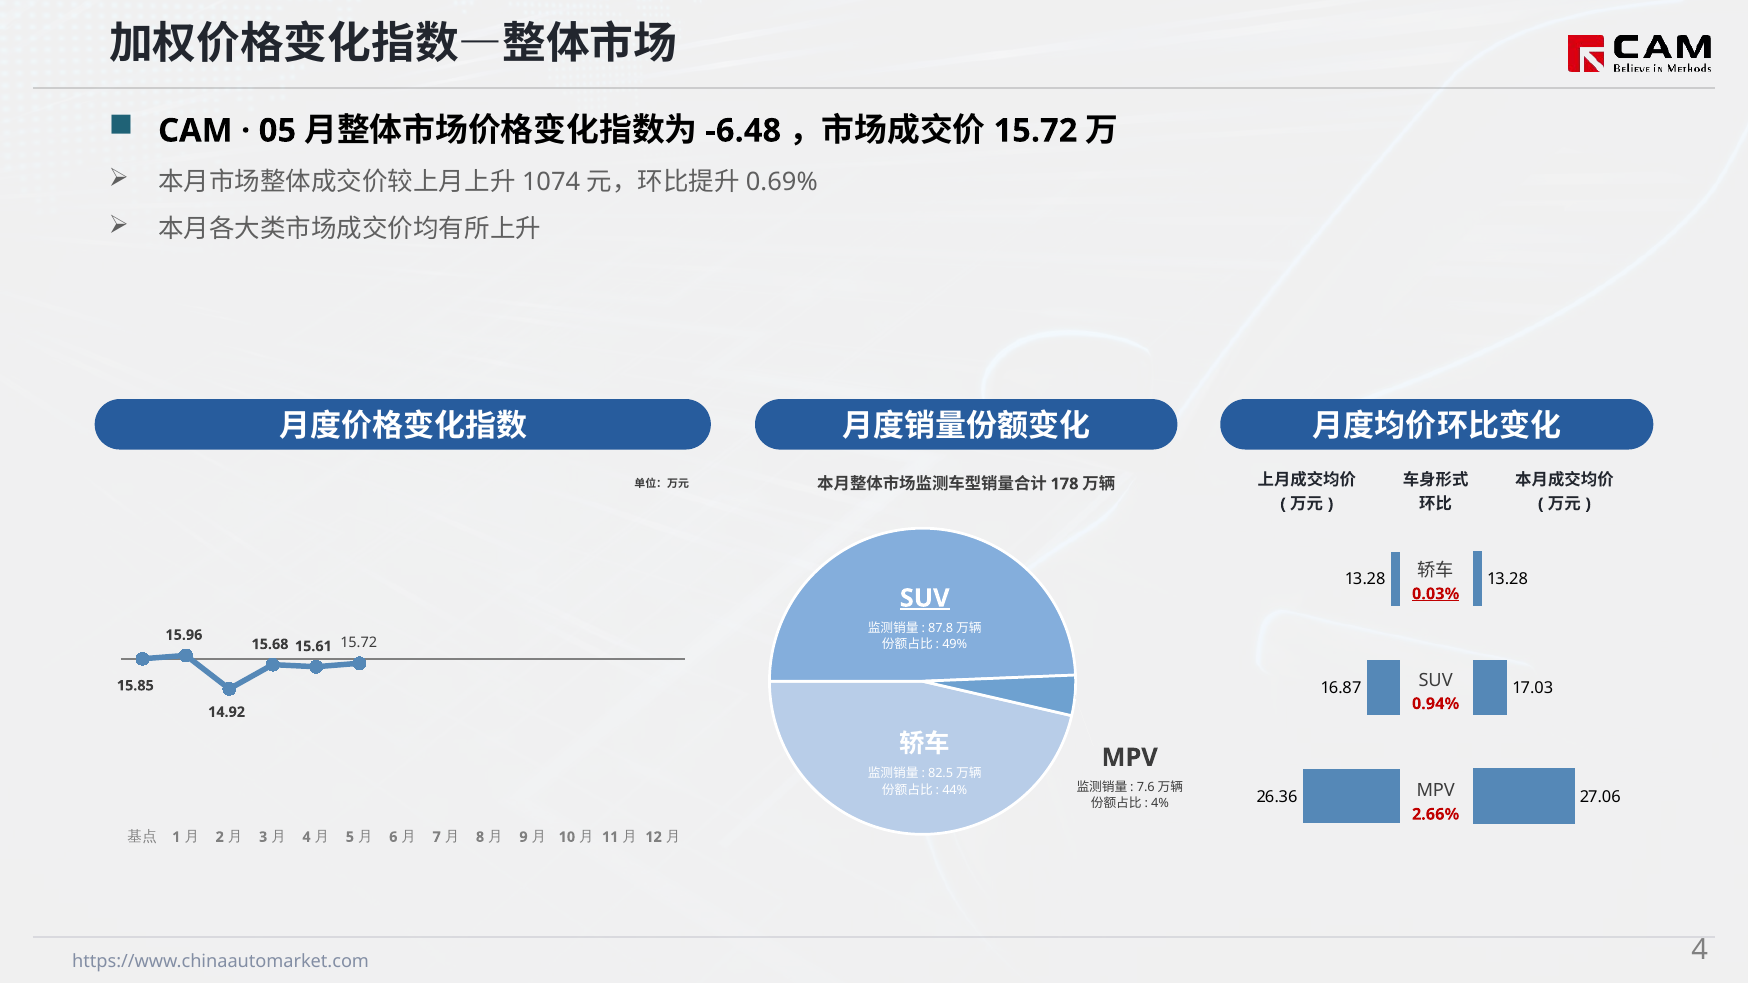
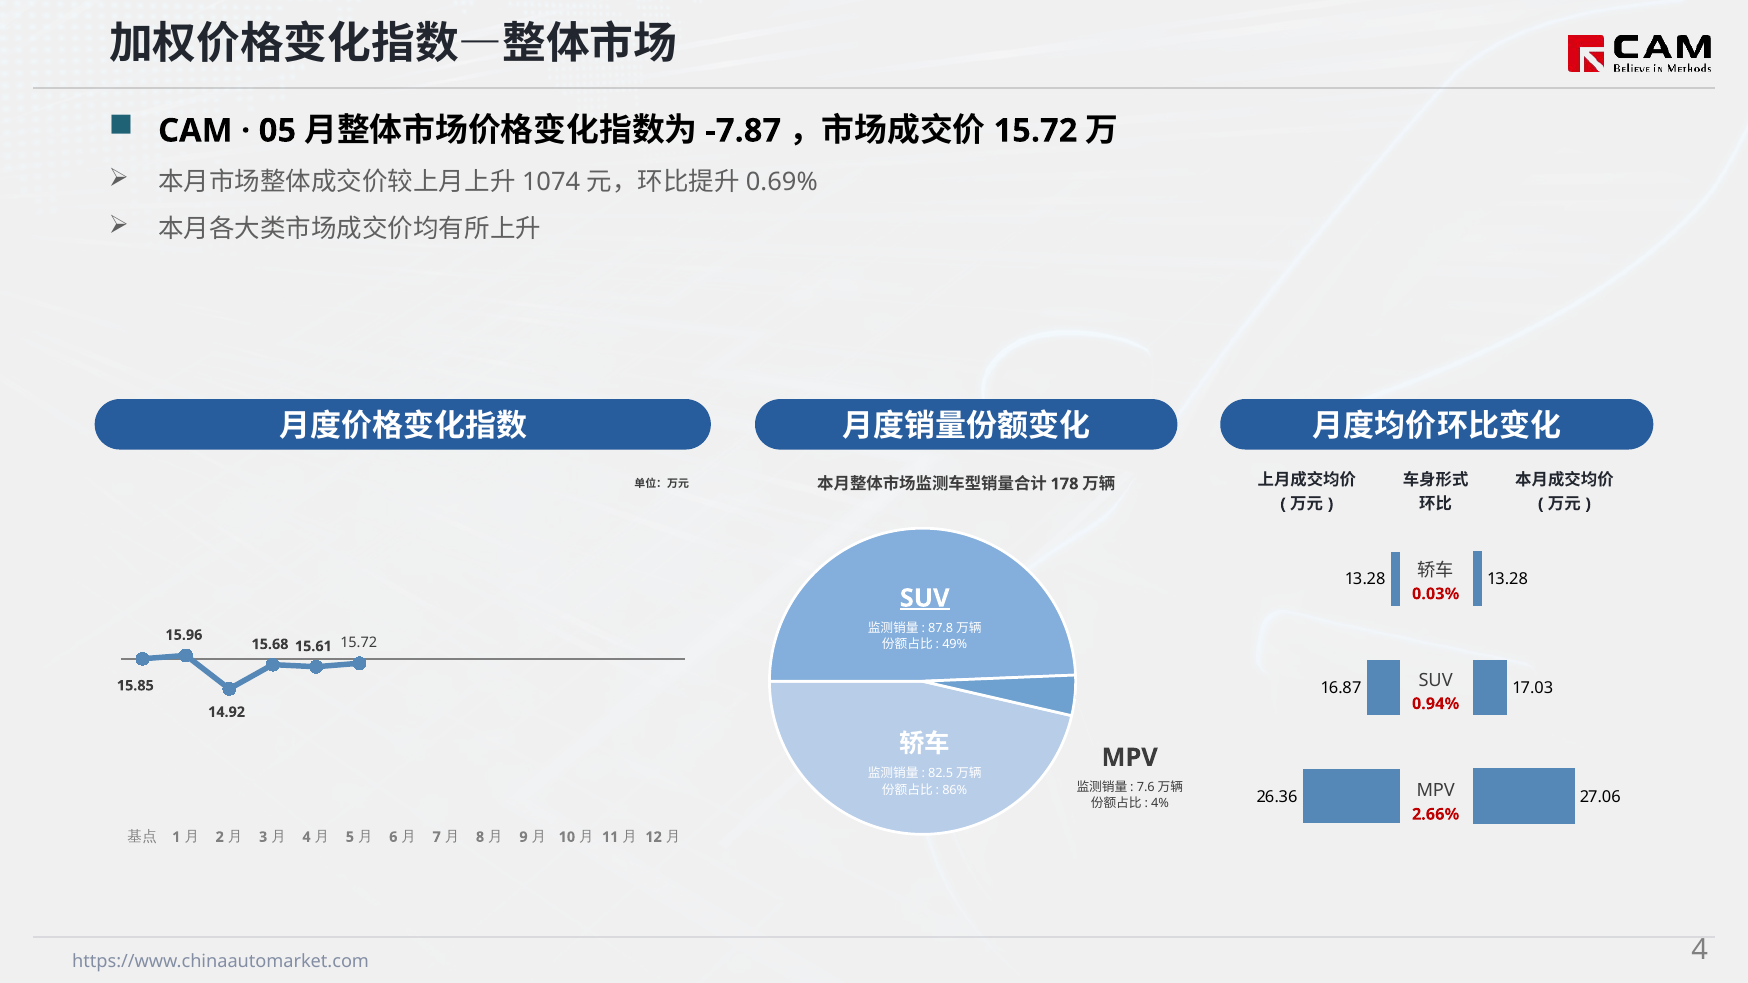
-6.48: -6.48 -> -7.87 (743, 131)
0.03% underline: present -> none (1436, 594)
44%: 44% -> 86% (955, 790)
